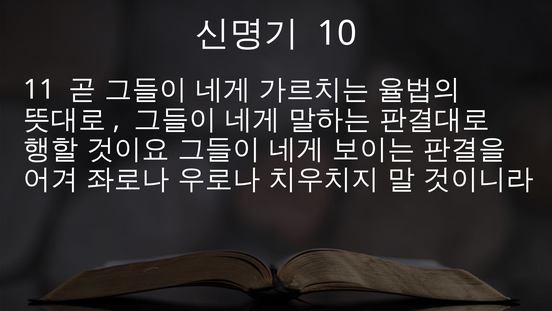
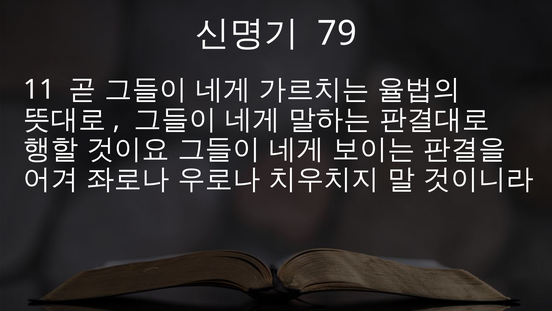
10: 10 -> 79 (337, 33)
